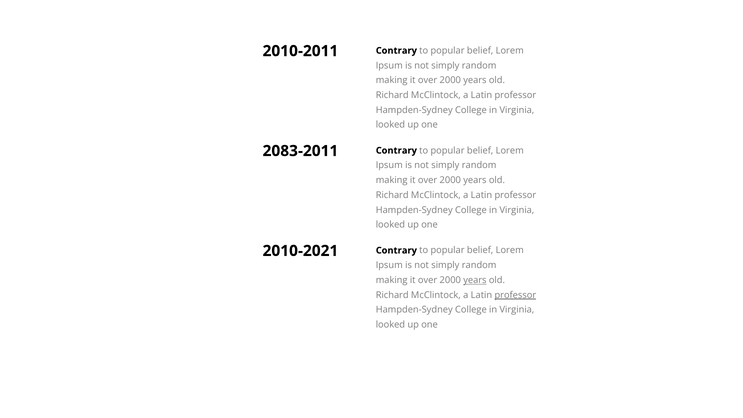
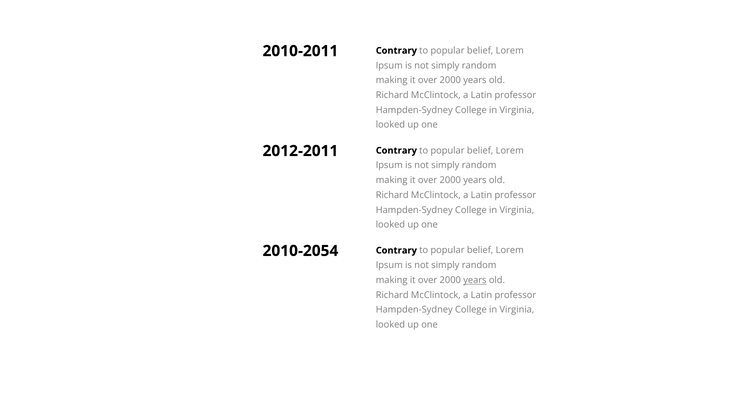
2083-2011: 2083-2011 -> 2012-2011 (300, 151)
2010-2021: 2010-2021 -> 2010-2054 (300, 251)
professor underline: present -> none (515, 295)
